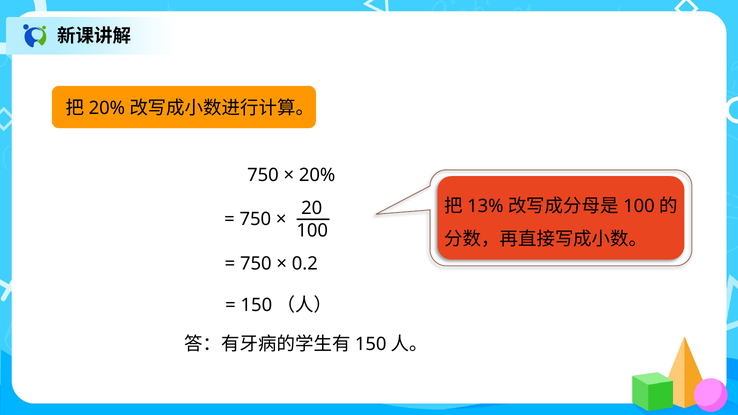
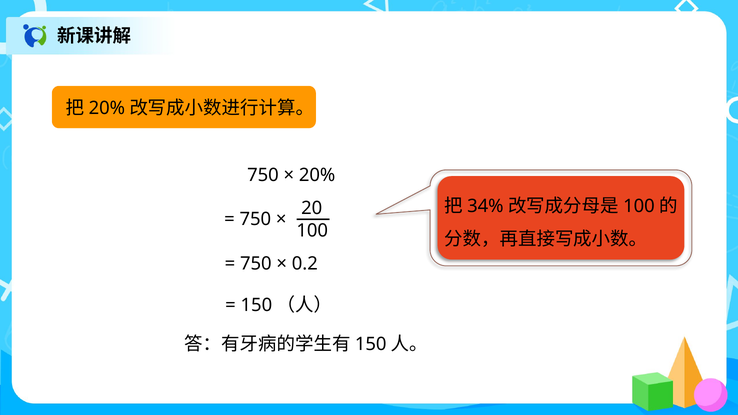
13%: 13% -> 34% (485, 206)
